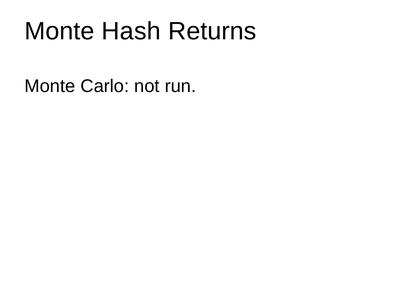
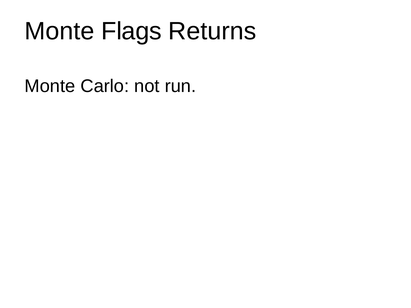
Hash: Hash -> Flags (131, 31)
